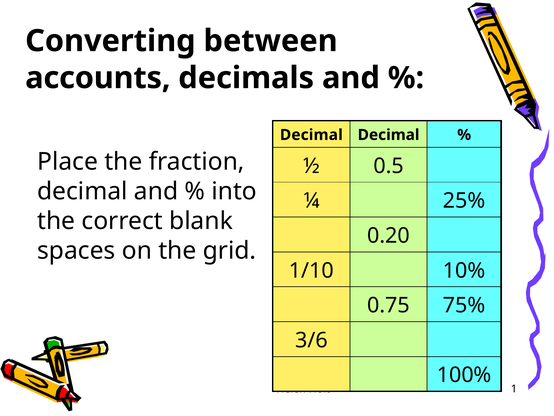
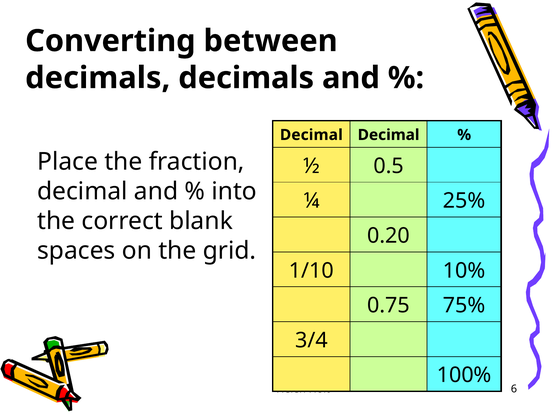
accounts: accounts -> decimals (98, 78)
3/6: 3/6 -> 3/4 (311, 340)
1: 1 -> 6 (514, 389)
